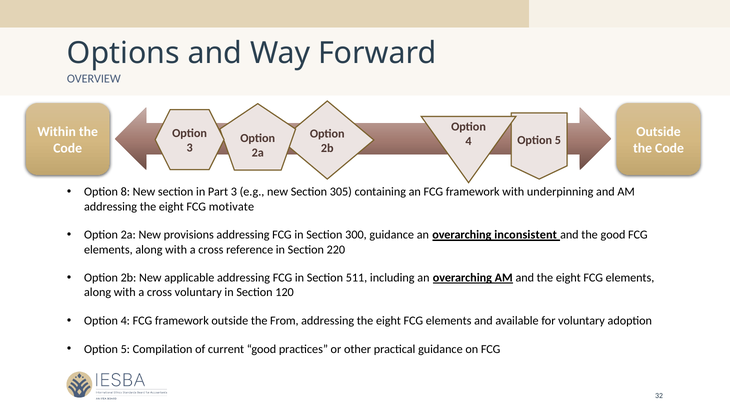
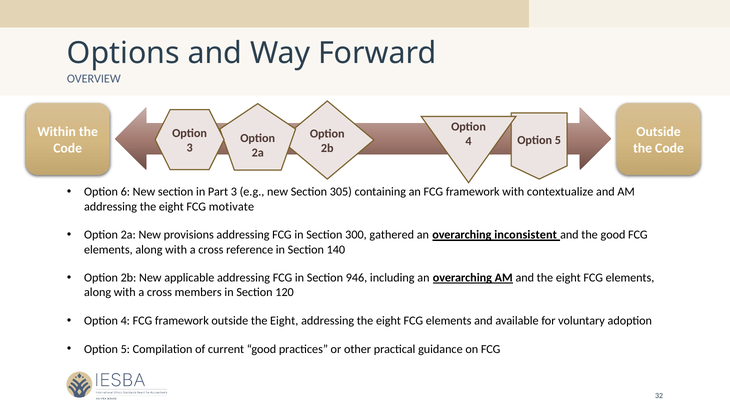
8: 8 -> 6 (125, 192)
underpinning: underpinning -> contextualize (560, 192)
300 guidance: guidance -> gathered (392, 235)
220: 220 -> 140 (336, 249)
511: 511 -> 946 (357, 278)
cross voluntary: voluntary -> members (198, 292)
outside the From: From -> Eight (284, 320)
